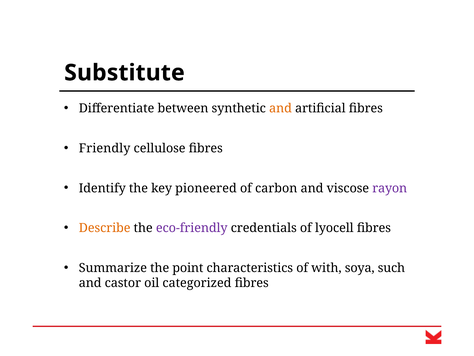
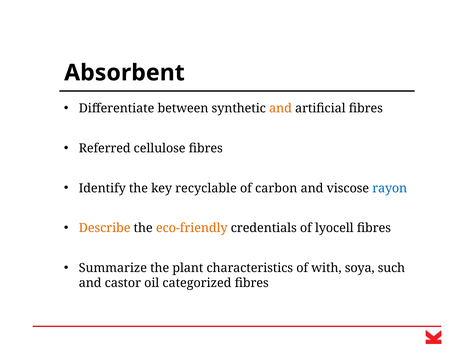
Substitute: Substitute -> Absorbent (124, 73)
Friendly: Friendly -> Referred (105, 148)
pioneered: pioneered -> recyclable (206, 188)
rayon colour: purple -> blue (390, 188)
eco-friendly colour: purple -> orange (192, 228)
point: point -> plant (188, 268)
